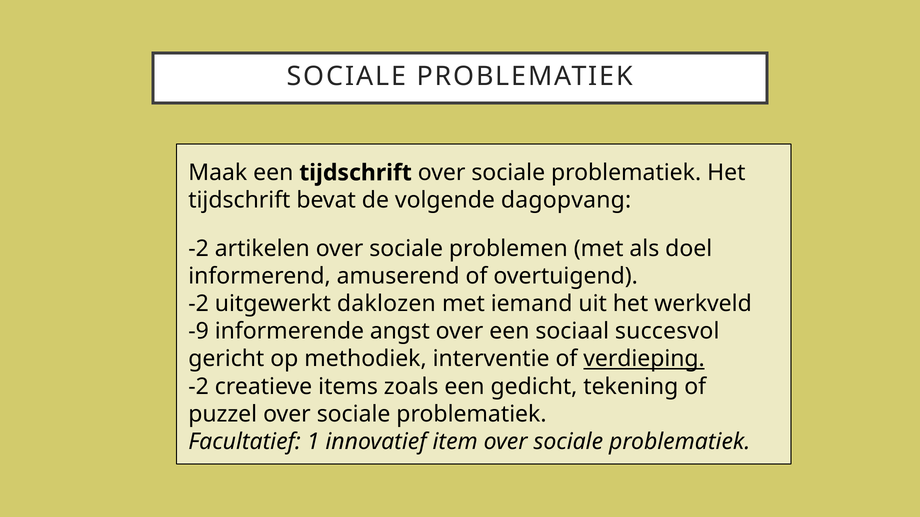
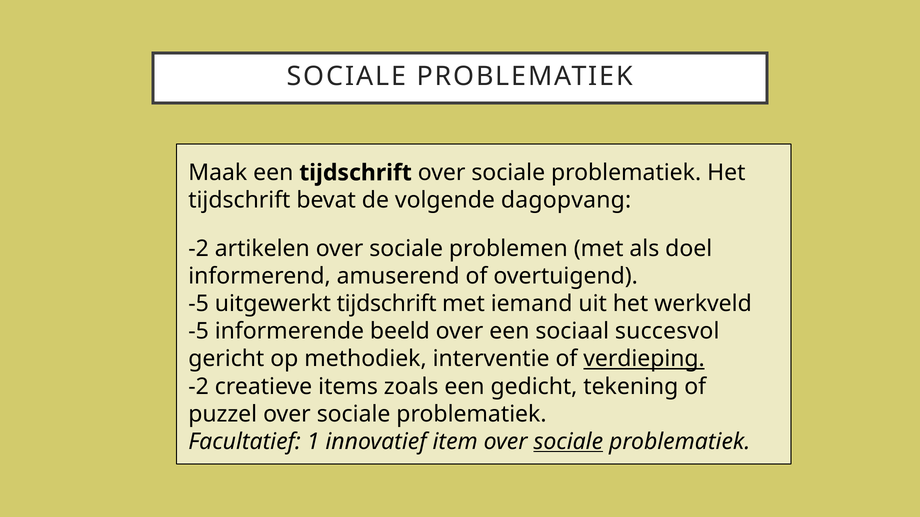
-2: -2 -> -5 (199, 304)
uitgewerkt daklozen: daklozen -> tijdschrift (387, 304)
-9: -9 -> -5 (199, 332)
angst: angst -> beeld (400, 332)
sociale underline: none -> present (568, 442)
